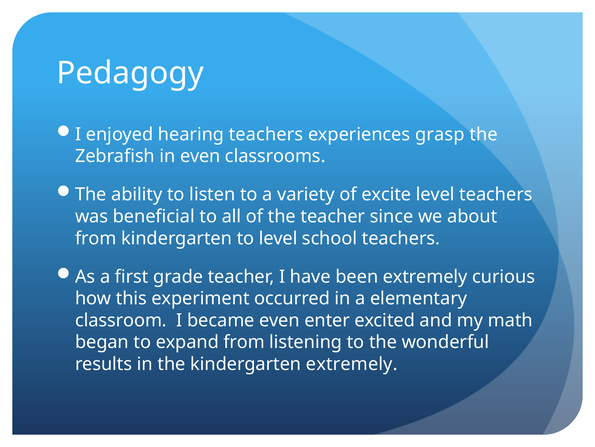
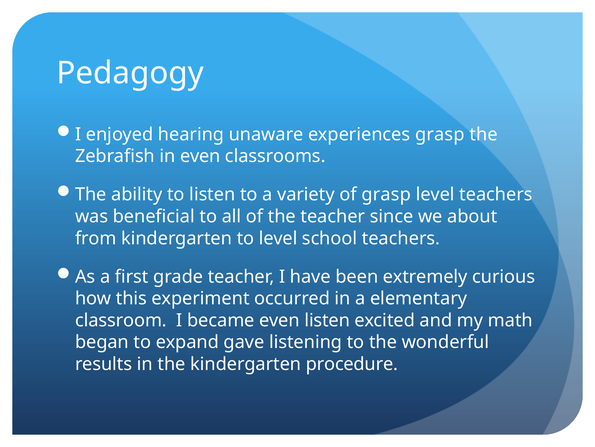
hearing teachers: teachers -> unaware (266, 134)
of excite: excite -> grasp (386, 194)
even enter: enter -> listen (327, 320)
expand from: from -> gave (244, 342)
kindergarten extremely: extremely -> procedure (352, 364)
